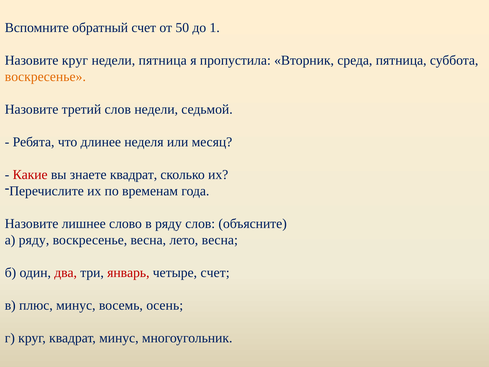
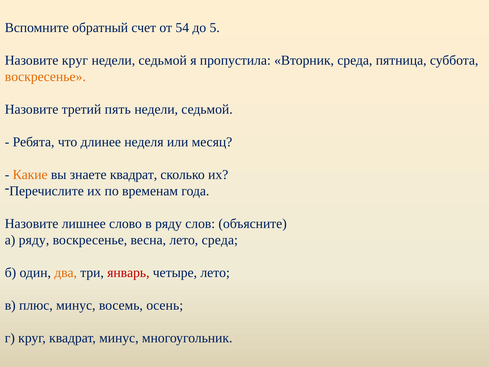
50: 50 -> 54 (182, 28)
1: 1 -> 5 (215, 28)
пятница: пятница -> седьмой (163, 60)
третий слов: слов -> пять (118, 109)
Какие colour: red -> orange (30, 175)
лето весна: весна -> среда (220, 240)
два colour: red -> orange (66, 272)
четыре счет: счет -> лето (215, 272)
